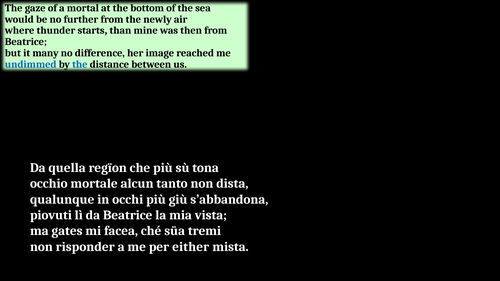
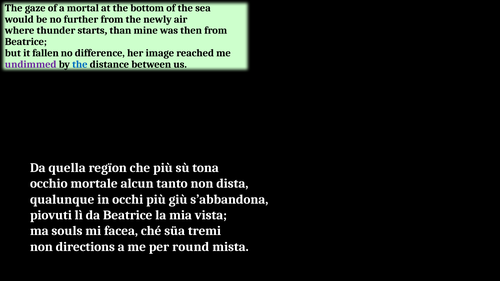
many: many -> fallen (46, 53)
undimmed colour: blue -> purple (31, 64)
gates: gates -> souls (67, 231)
risponder: risponder -> directions (85, 247)
either: either -> round (191, 247)
